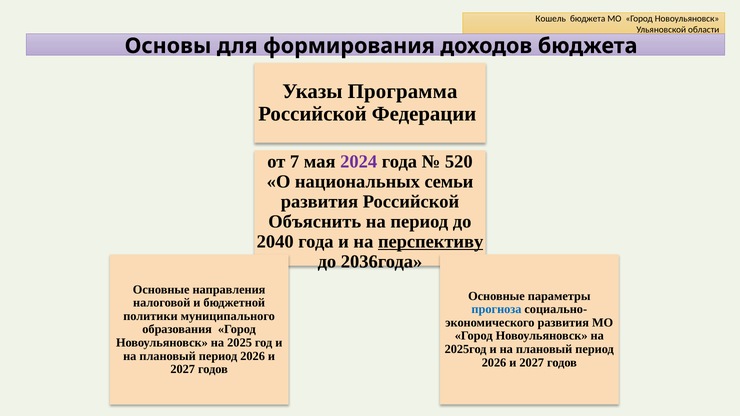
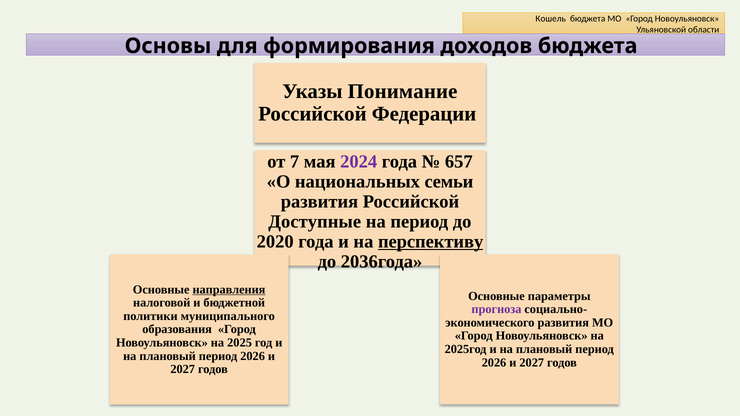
Программа: Программа -> Понимание (403, 91)
520: 520 -> 657 (459, 162)
Объяснить: Объяснить -> Доступные (315, 222)
2040: 2040 -> 2020 (275, 242)
направления underline: none -> present (229, 290)
прогноза colour: blue -> purple (496, 309)
